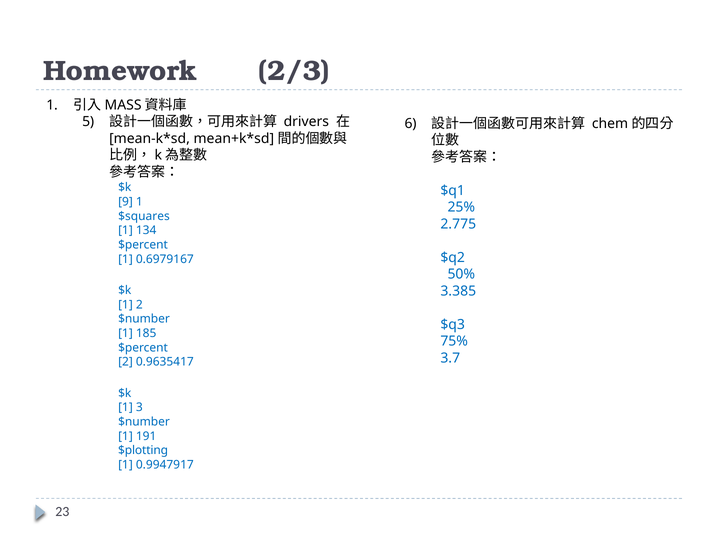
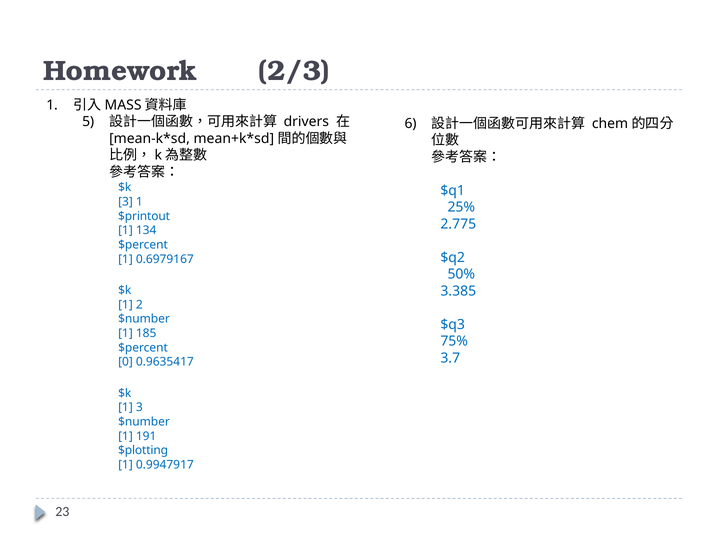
9: 9 -> 3 (125, 202)
$squares: $squares -> $printout (144, 216)
2: 2 -> 0 (125, 362)
